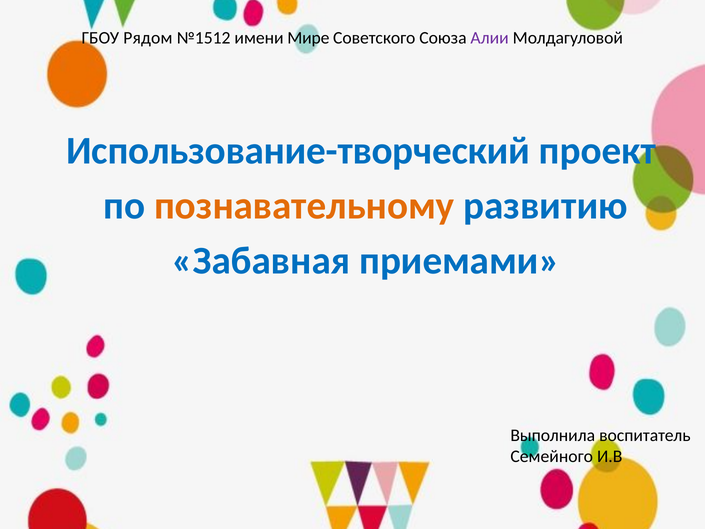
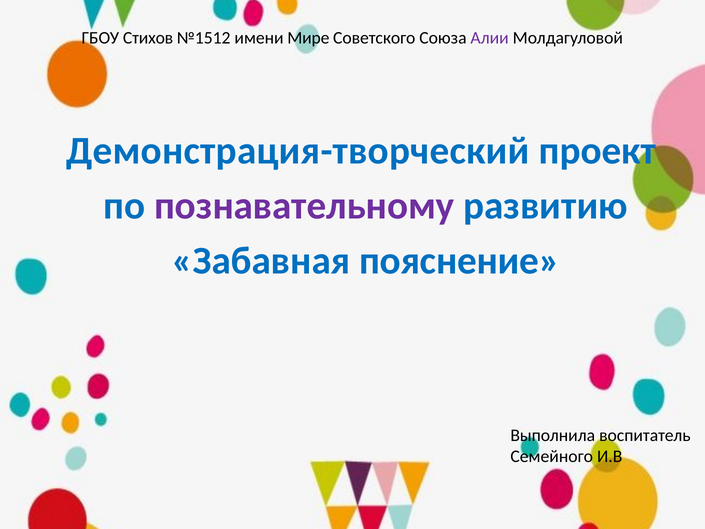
Рядом: Рядом -> Стихов (148, 38)
Использование-творческий: Использование-творческий -> Демонстрация-творческий (298, 151)
познавательному colour: orange -> purple (304, 206)
приемами: приемами -> пояснение (459, 261)
